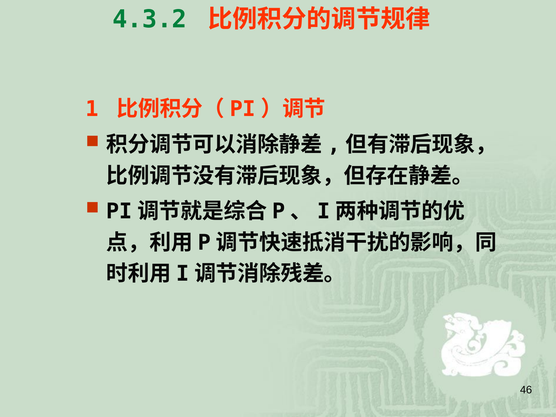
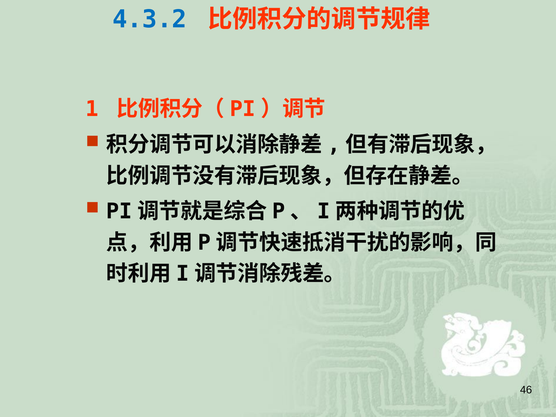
4.3.2 colour: green -> blue (150, 19)
